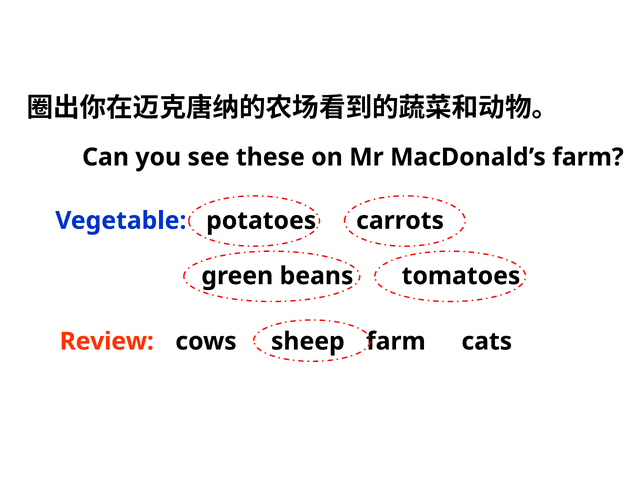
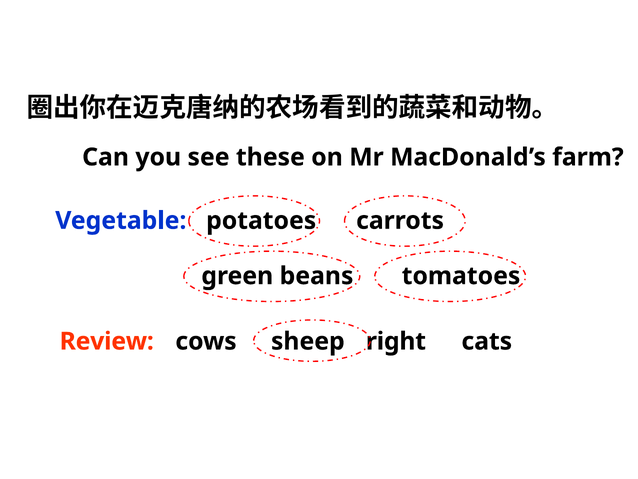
sheep farm: farm -> right (396, 341)
